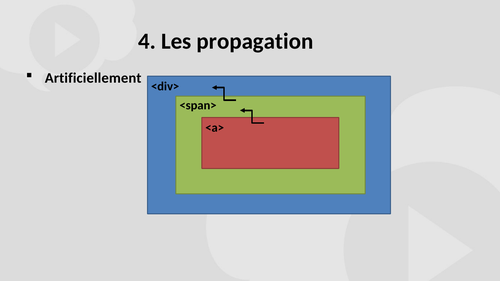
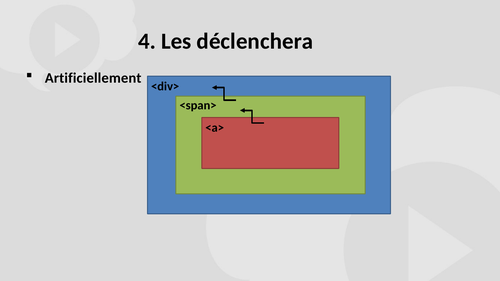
propagation: propagation -> déclenchera (255, 41)
